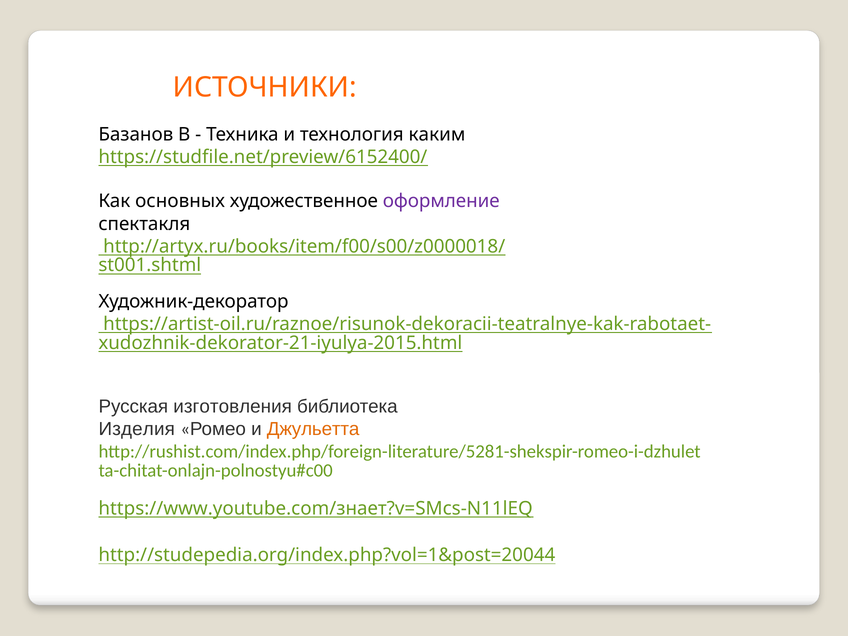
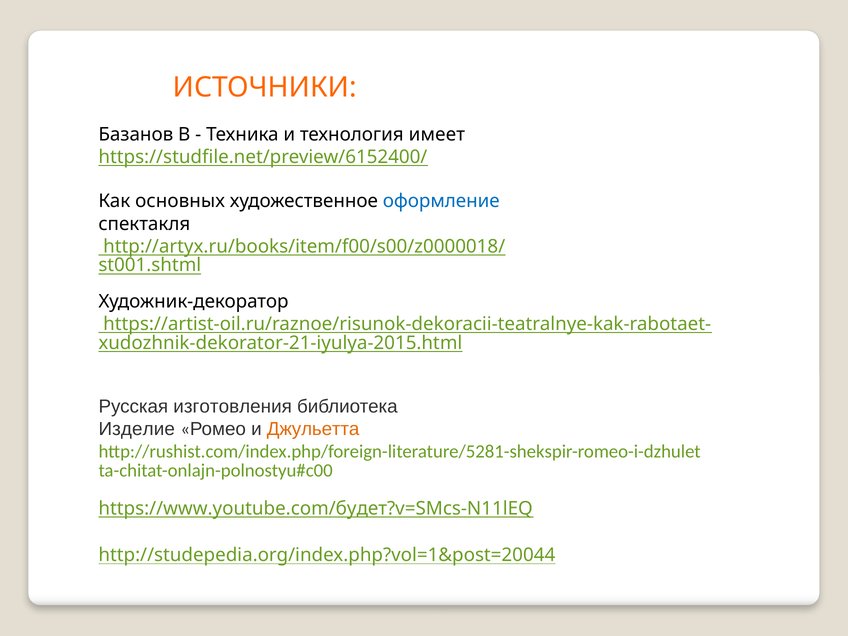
каким: каким -> имеет (437, 134)
оформление colour: purple -> blue (441, 201)
Изделия: Изделия -> Изделие (137, 429)
https://www.youtube.com/знает?v=SMcs-N11lEQ: https://www.youtube.com/знает?v=SMcs-N11lEQ -> https://www.youtube.com/будет?v=SMcs-N11lEQ (316, 508)
